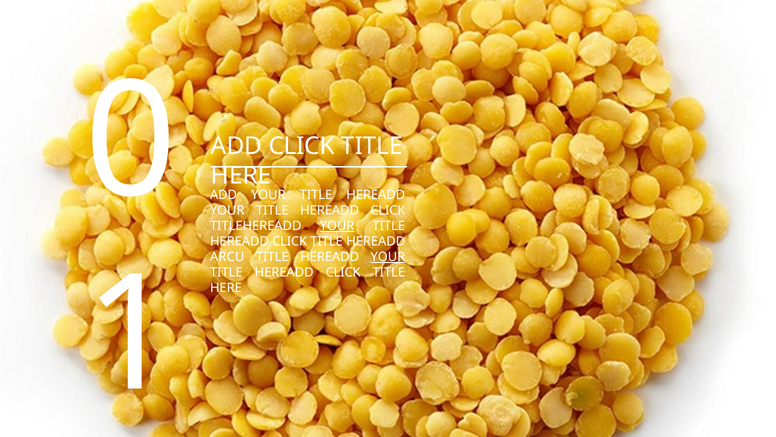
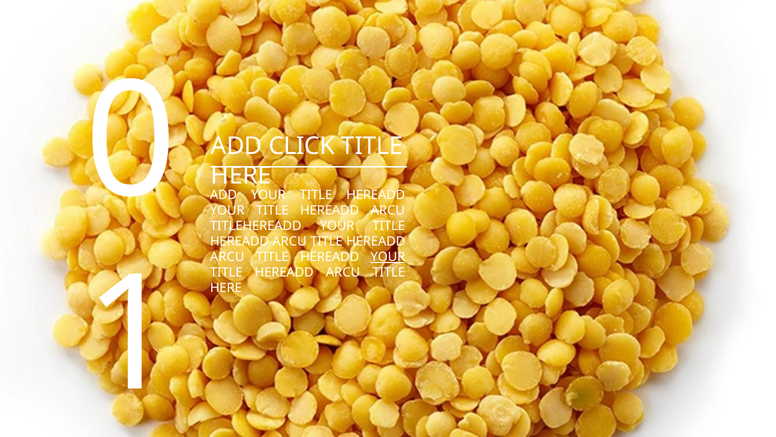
CLICK: CLICK -> ARCU (388, 210)
YOUR underline: present -> none (337, 226)
CLICK: CLICK -> ARCU (289, 241)
CLICK: CLICK -> ARCU (343, 272)
